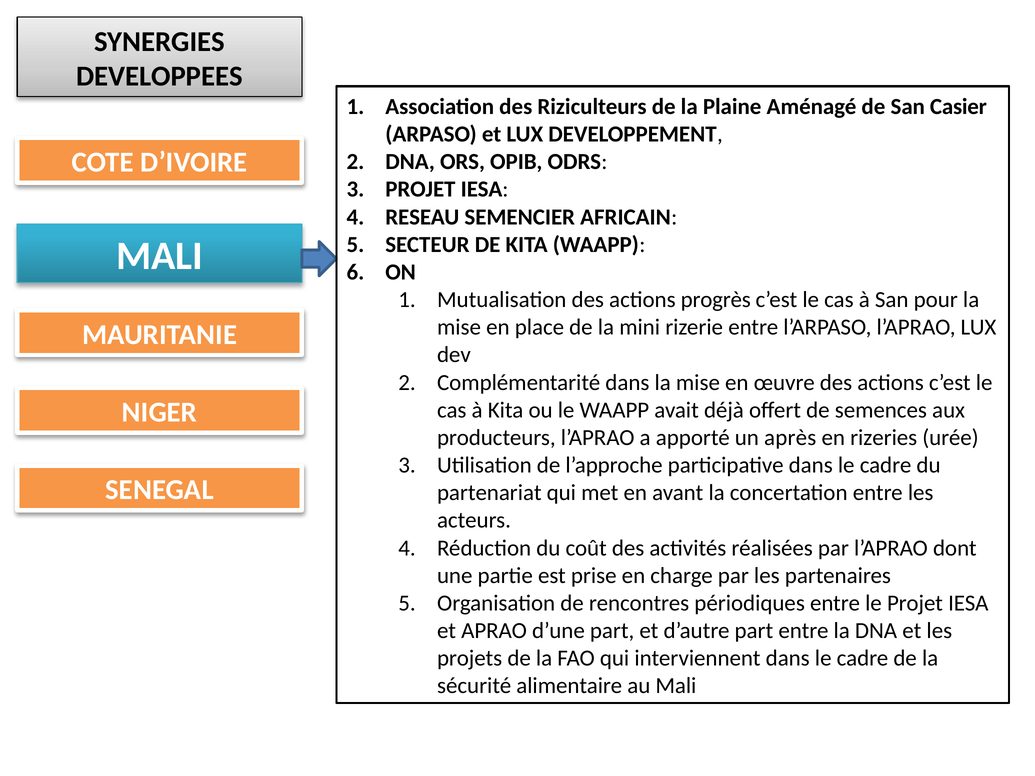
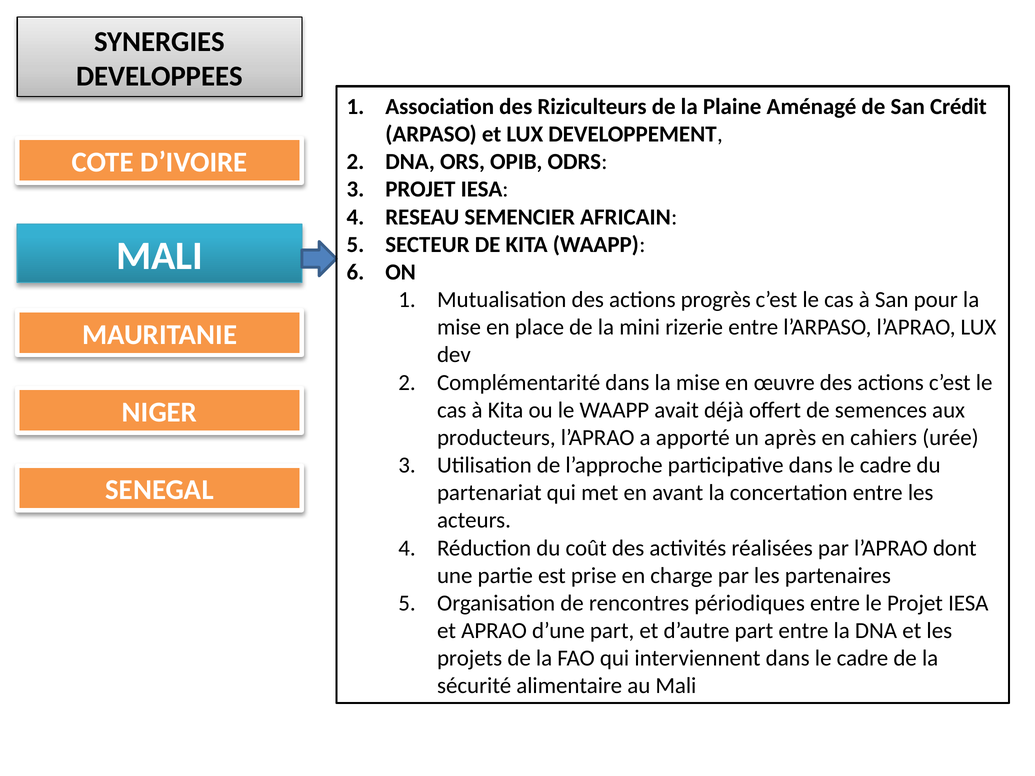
Casier: Casier -> Crédit (958, 107)
rizeries: rizeries -> cahiers (884, 438)
